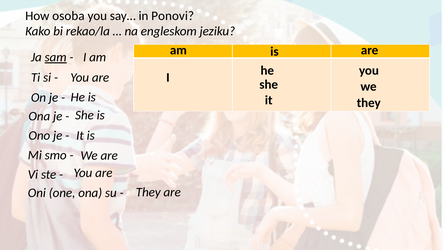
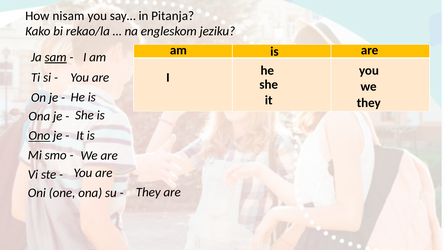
osoba: osoba -> nisam (68, 16)
Ponovi: Ponovi -> Pitanja (173, 16)
Ono underline: none -> present (39, 136)
